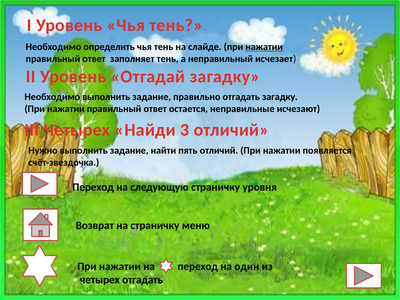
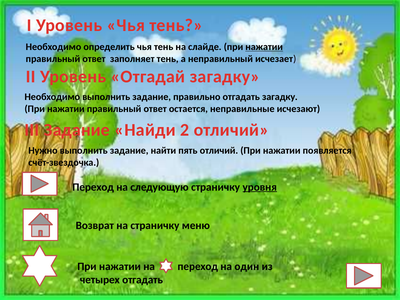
III Четырех: Четырех -> Задание (77, 130)
3: 3 -> 2 (185, 130)
уровня underline: none -> present (260, 187)
